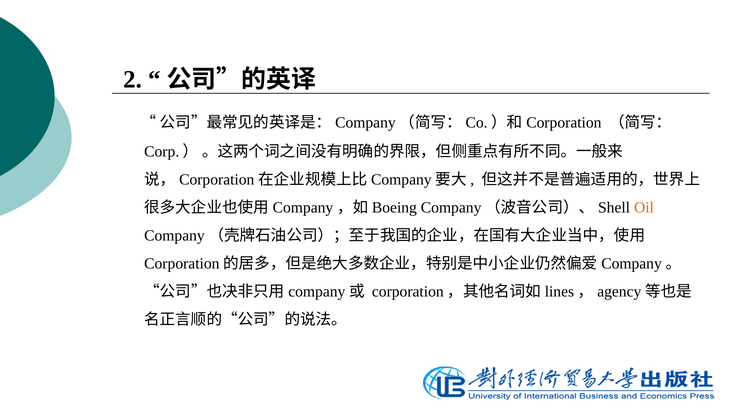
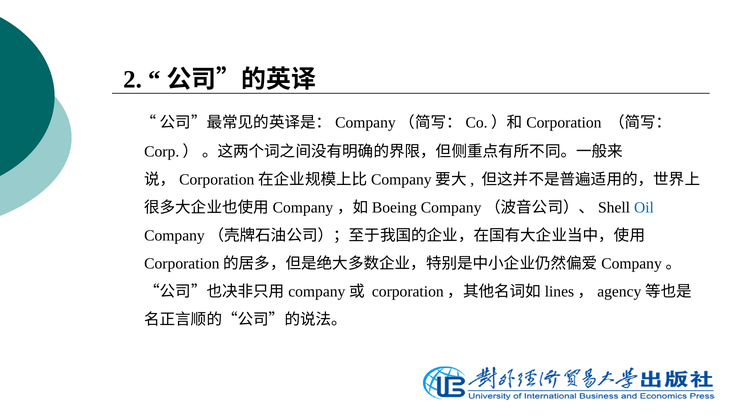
Oil colour: orange -> blue (644, 207)
